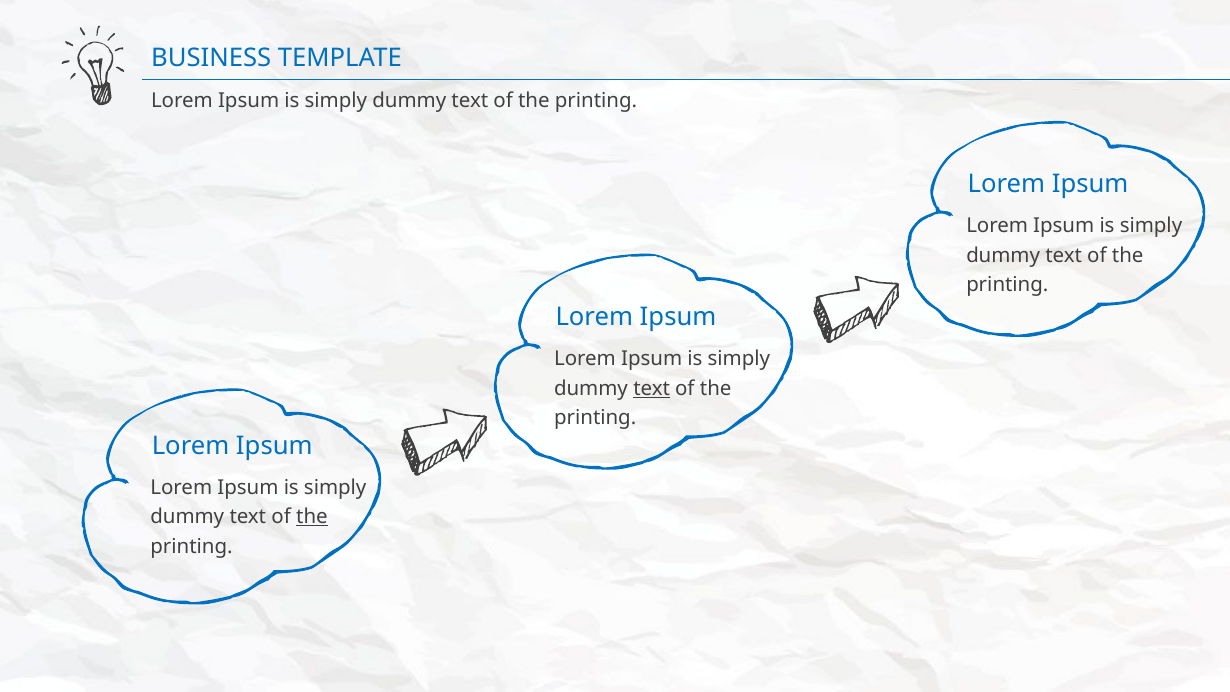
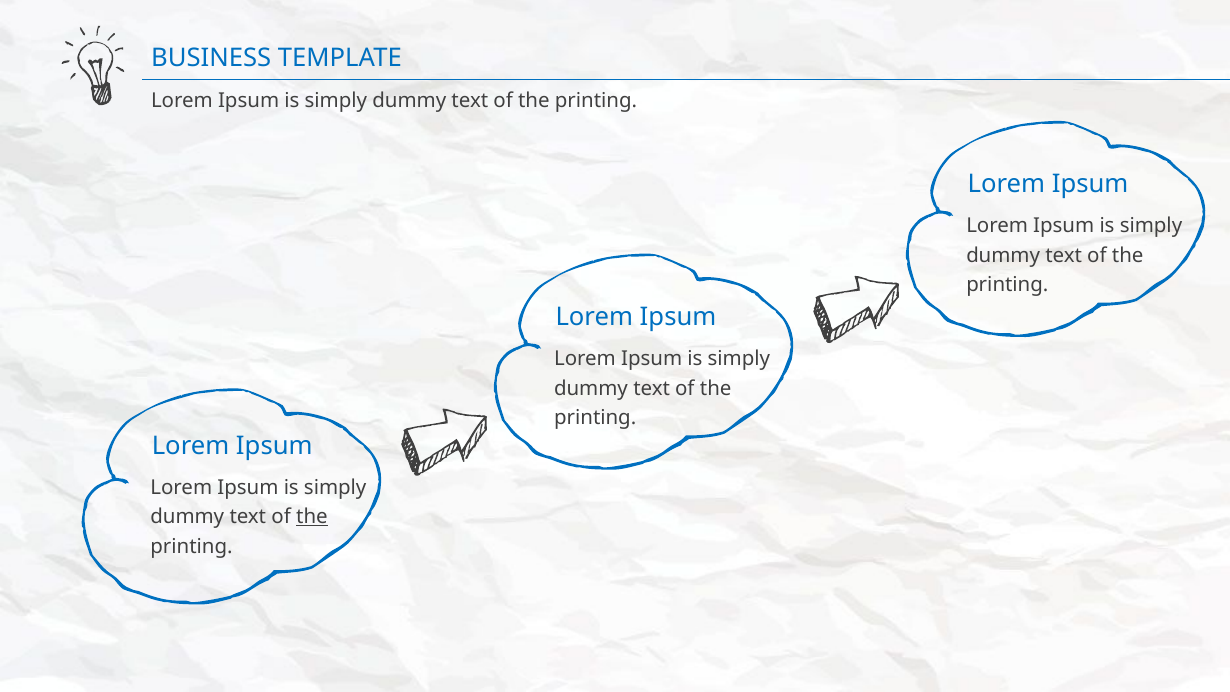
text underline: present -> none (652, 388)
